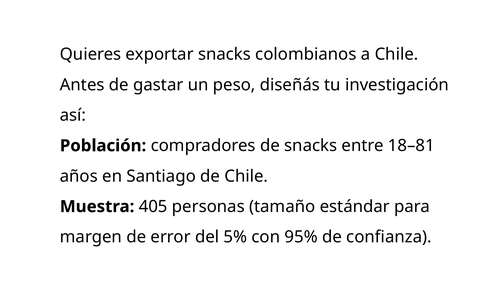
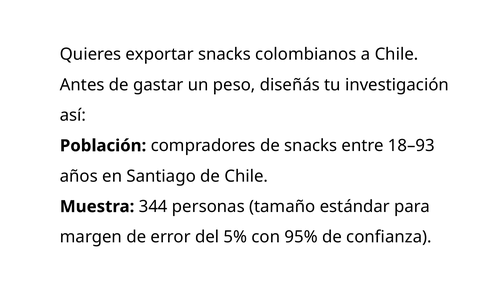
18–81: 18–81 -> 18–93 (411, 145)
405: 405 -> 344 (153, 206)
